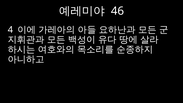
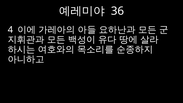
46: 46 -> 36 (117, 11)
